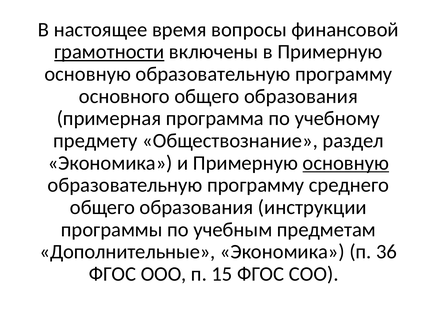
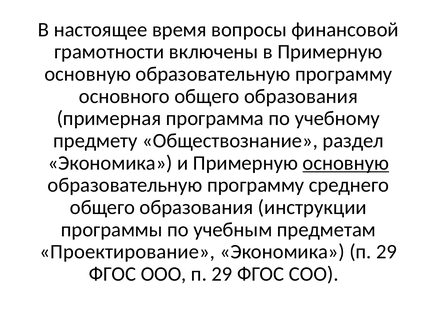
грамотности underline: present -> none (109, 52)
Дополнительные: Дополнительные -> Проектирование (127, 252)
Экономика п 36: 36 -> 29 (387, 252)
ООО п 15: 15 -> 29 (222, 275)
